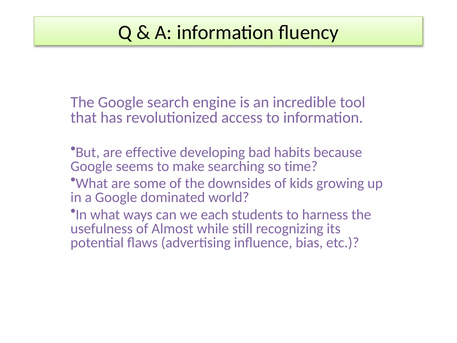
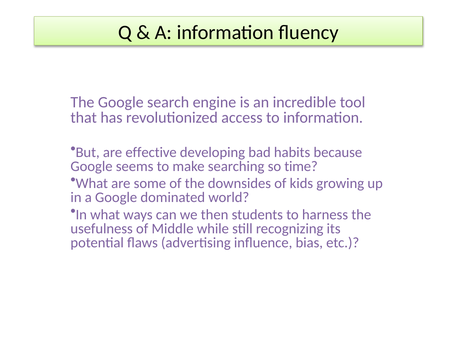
each: each -> then (215, 214)
Almost: Almost -> Middle (173, 228)
